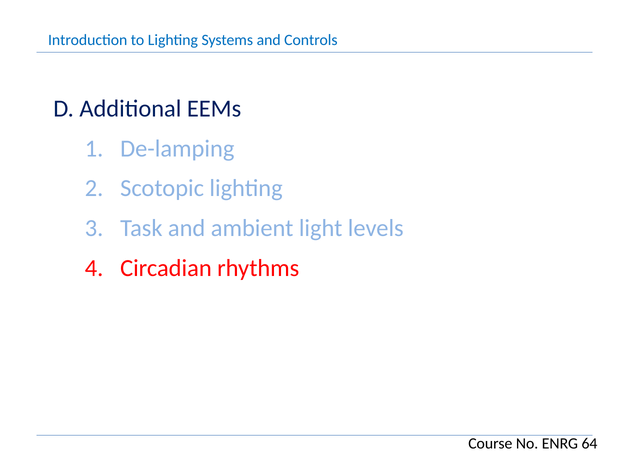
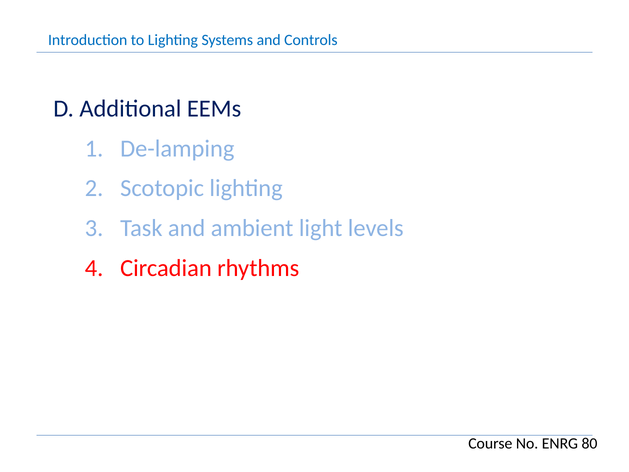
64: 64 -> 80 (589, 443)
